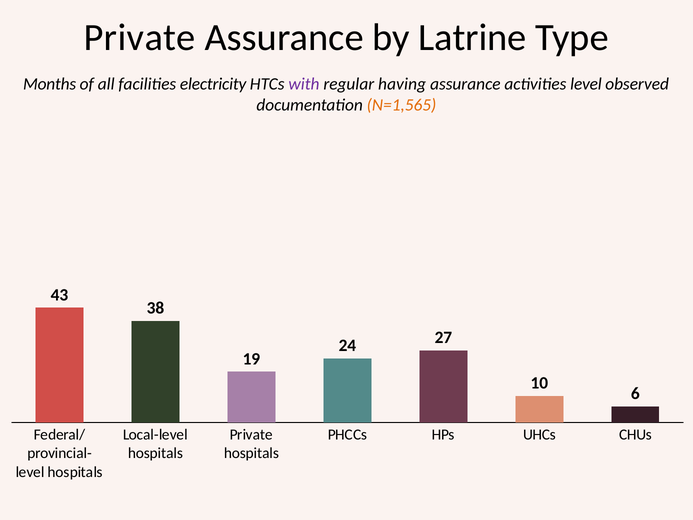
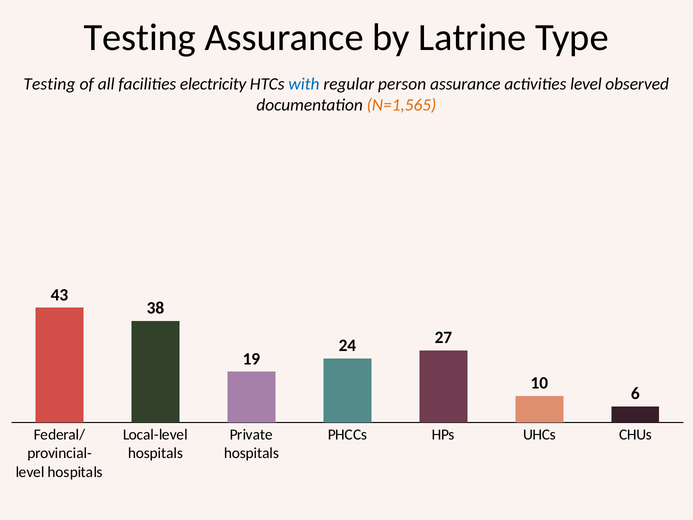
Private: Private -> Testing (140, 37)
Months: Months -> Testing (49, 84)
with colour: purple -> blue (304, 84)
having: having -> person (402, 84)
